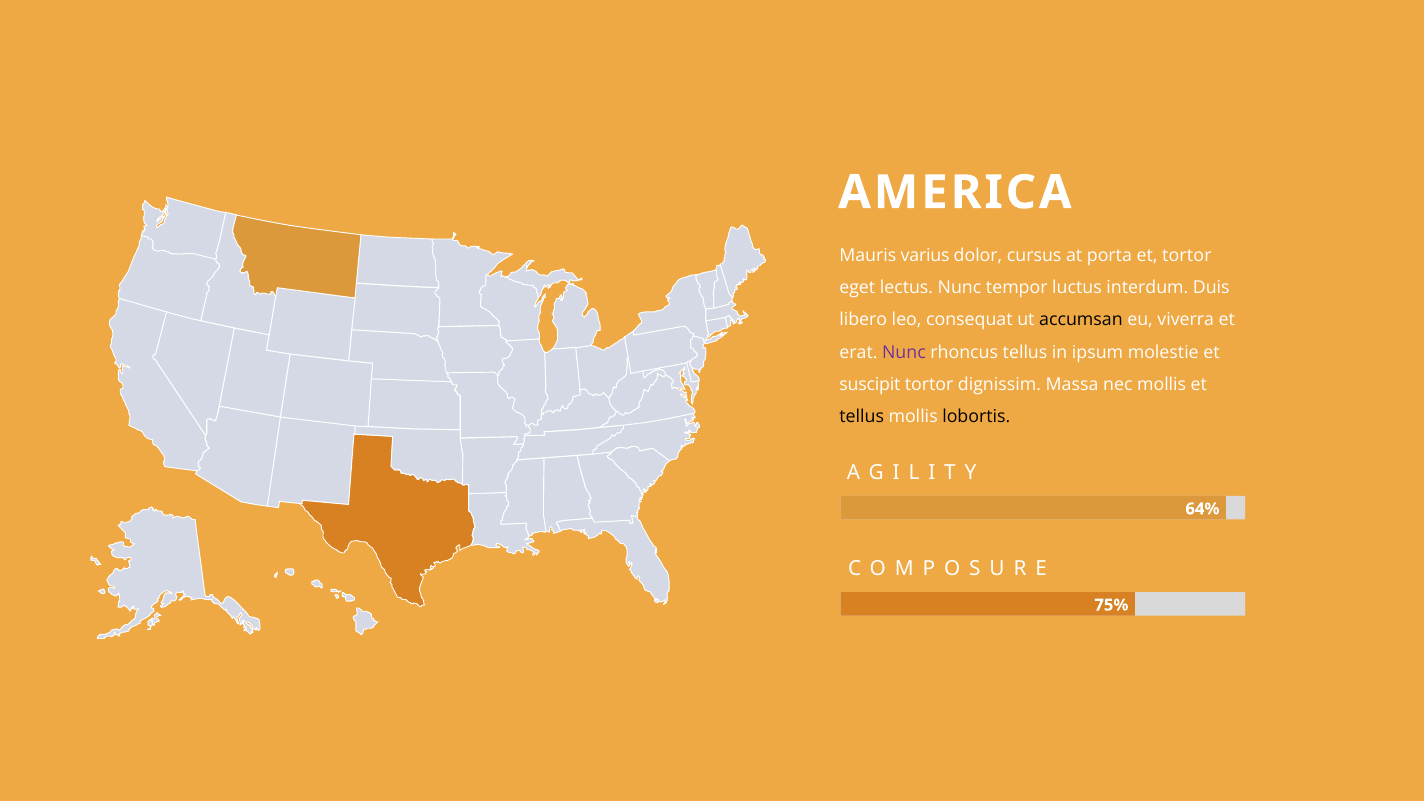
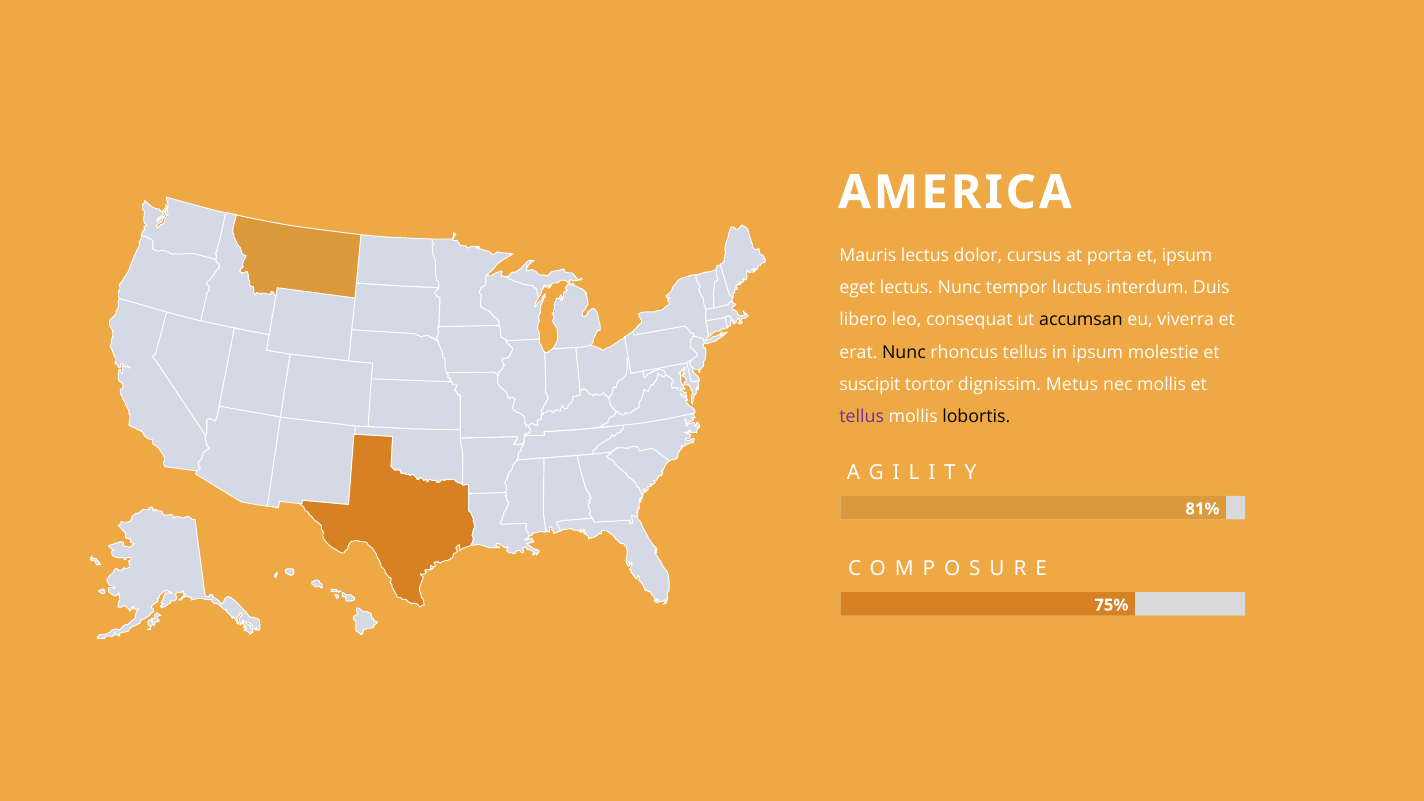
Mauris varius: varius -> lectus (925, 256)
et tortor: tortor -> ipsum (1187, 256)
Nunc colour: purple -> black (904, 352)
Massa: Massa -> Metus (1072, 384)
tellus colour: black -> purple (862, 416)
64%: 64% -> 81% (1202, 509)
